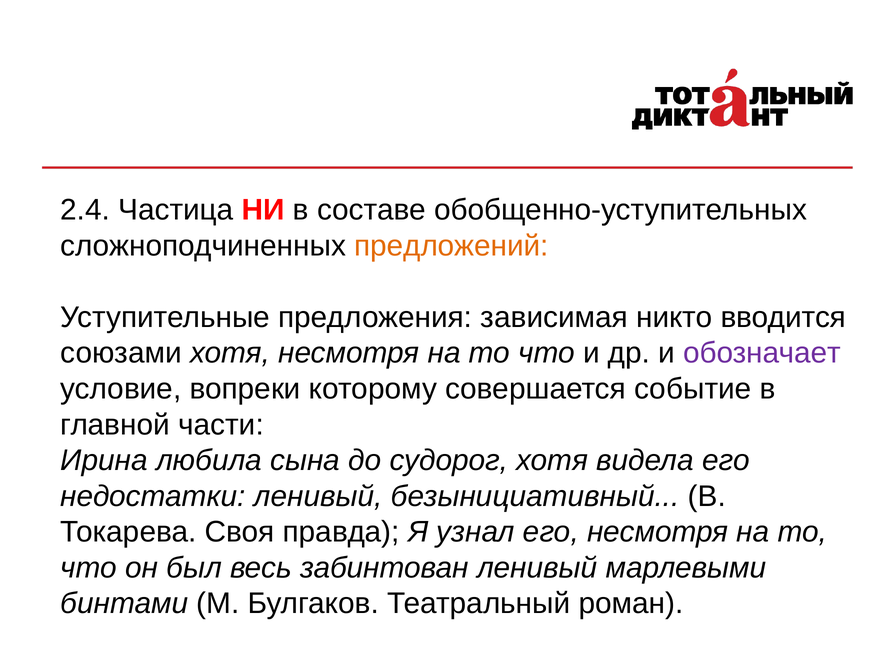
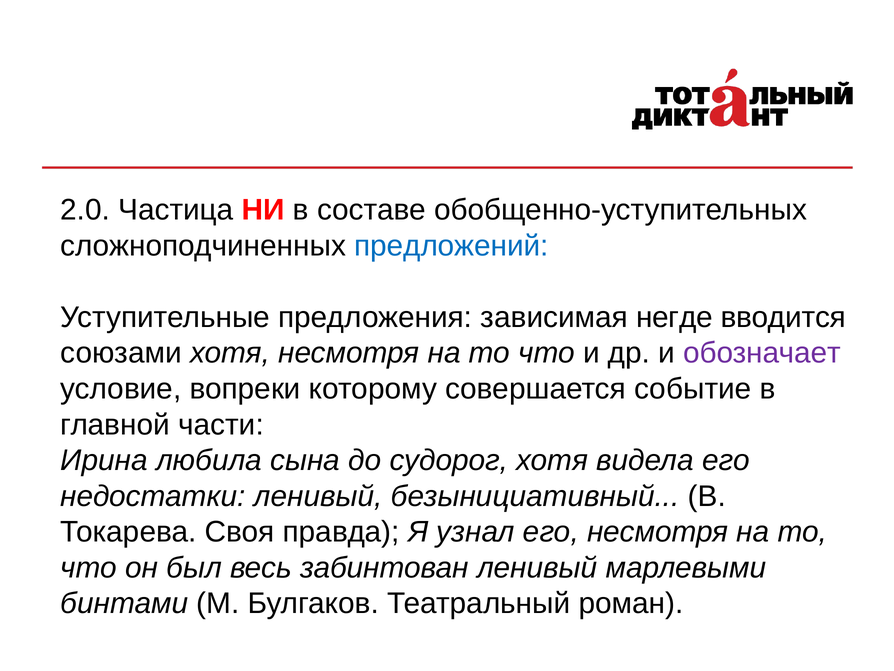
2.4: 2.4 -> 2.0 (85, 210)
предложений colour: orange -> blue (451, 246)
никто: никто -> негде (674, 317)
